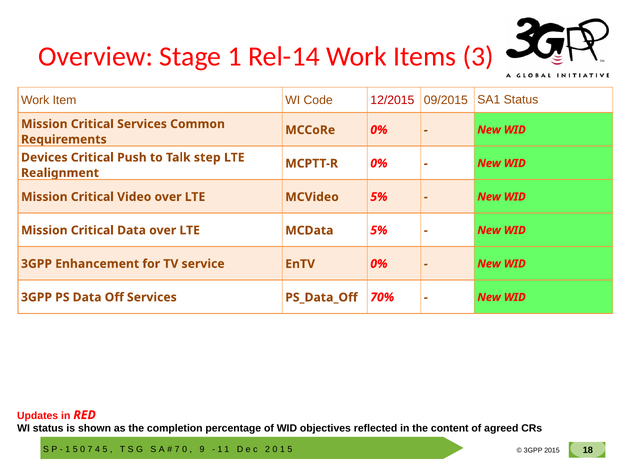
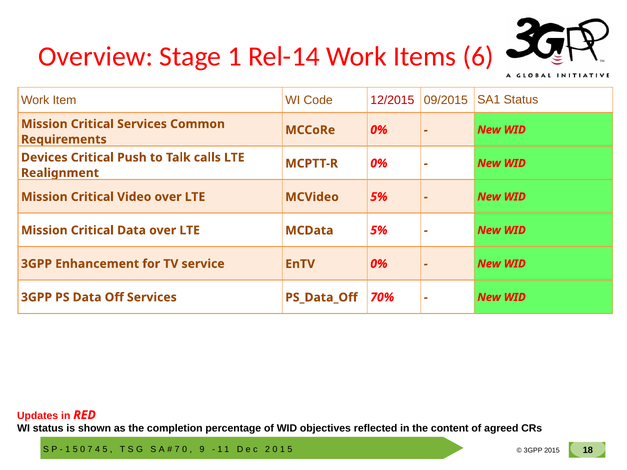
3: 3 -> 6 (478, 57)
step: step -> calls (207, 158)
